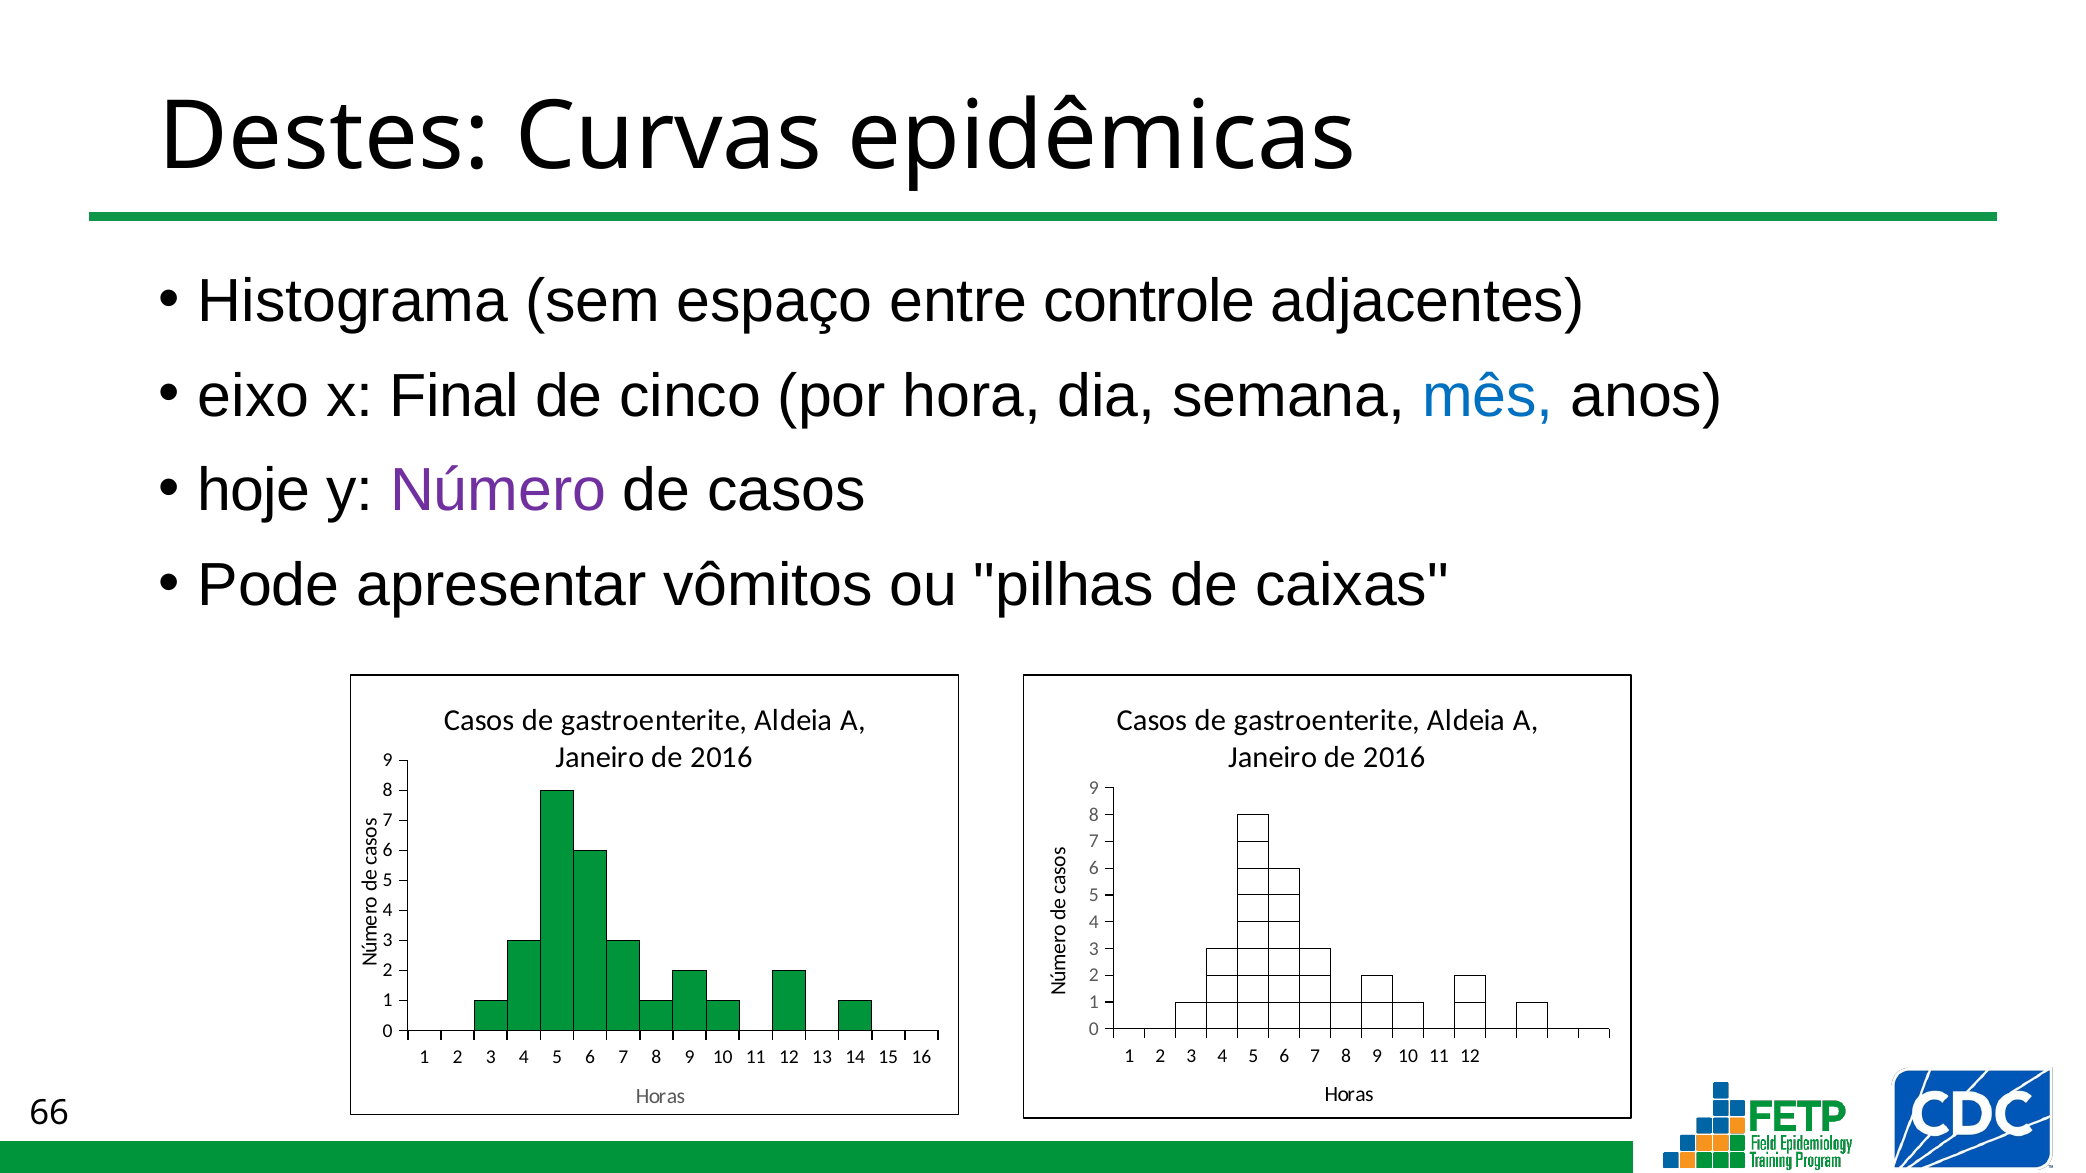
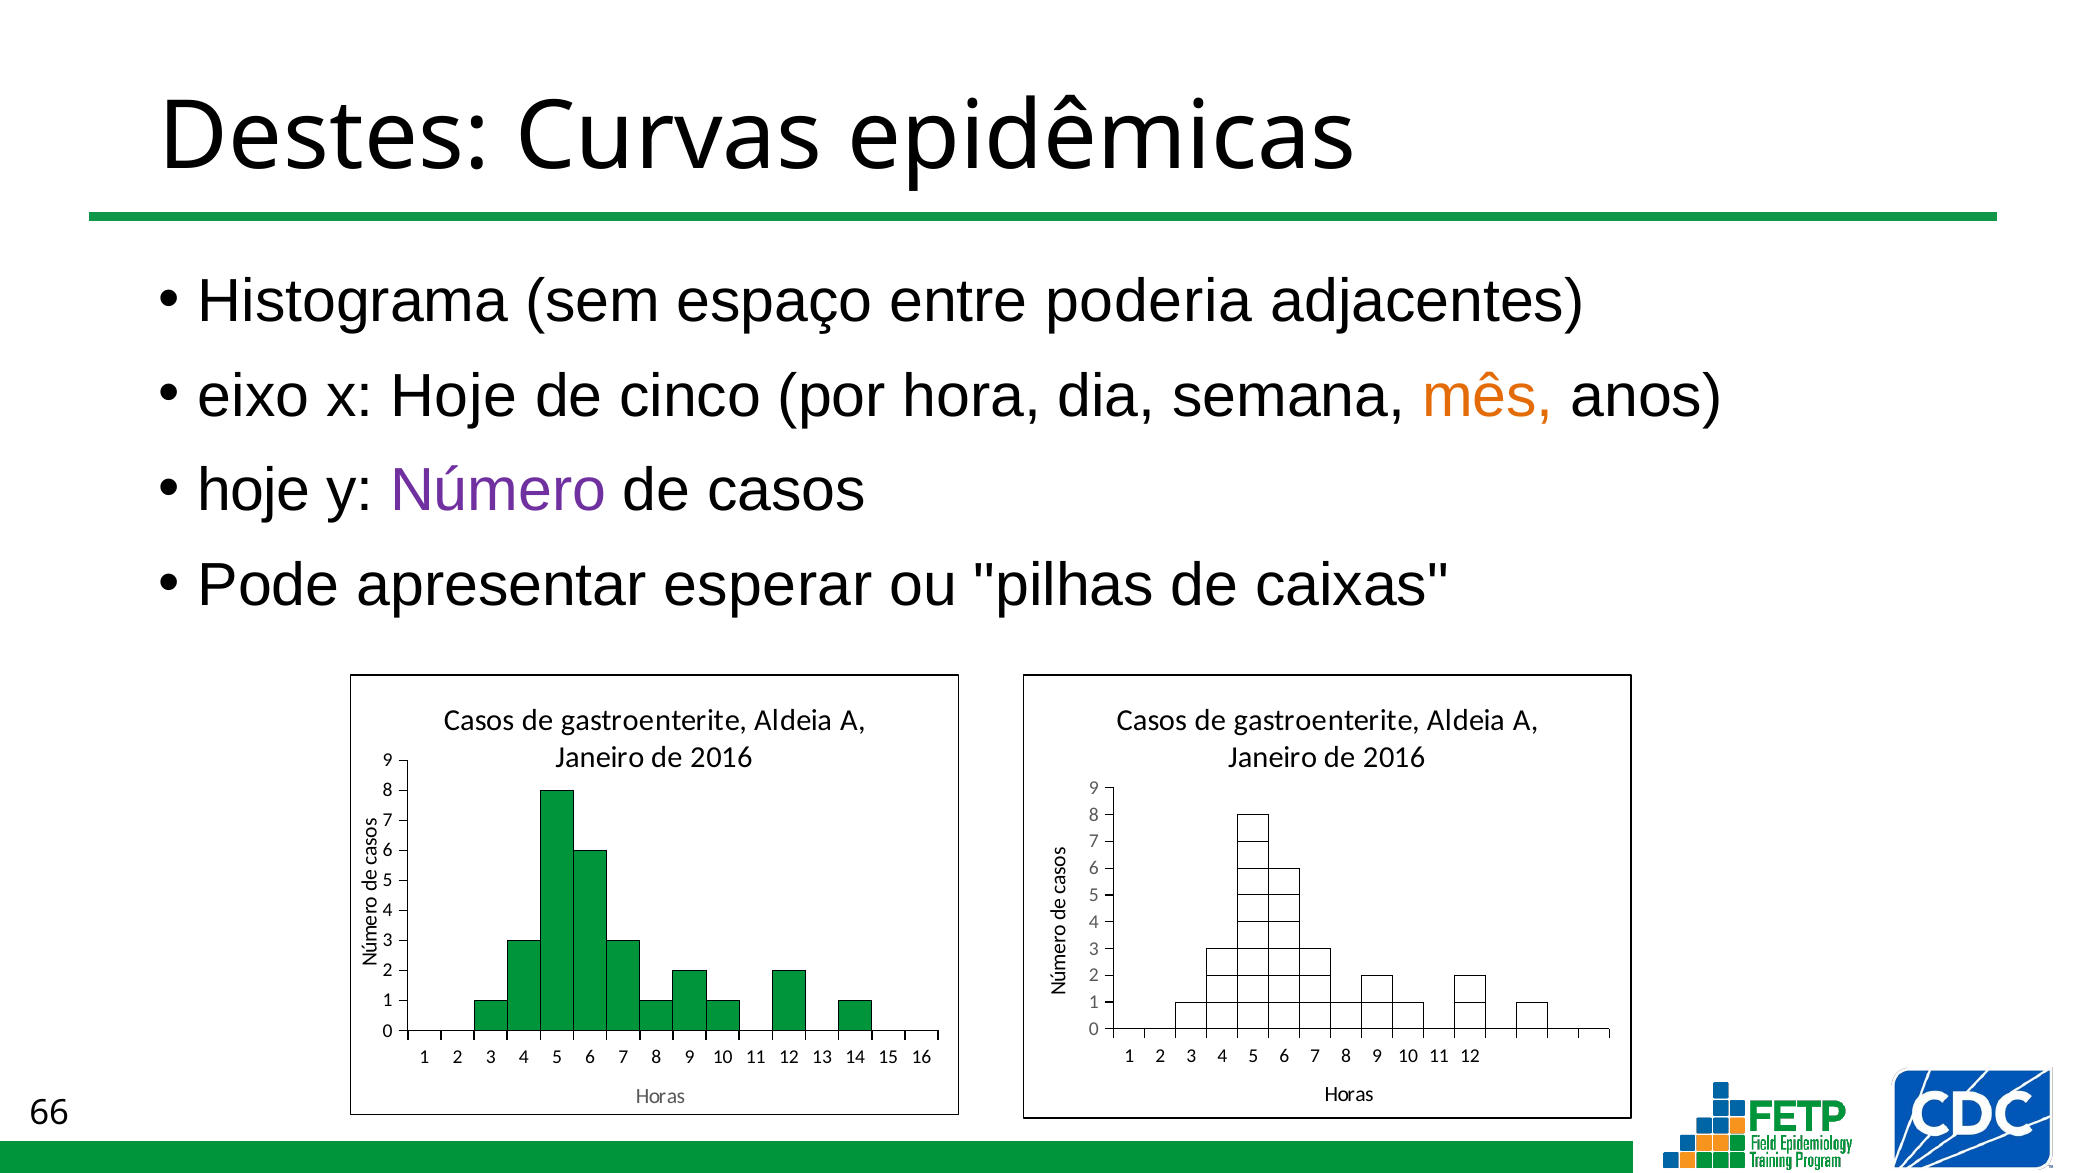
controle: controle -> poderia (1149, 302)
x Final: Final -> Hoje (454, 396)
mês colour: blue -> orange (1488, 396)
vômitos: vômitos -> esperar (768, 586)
